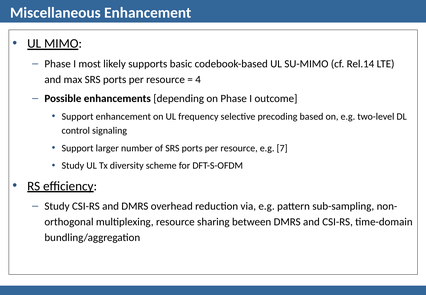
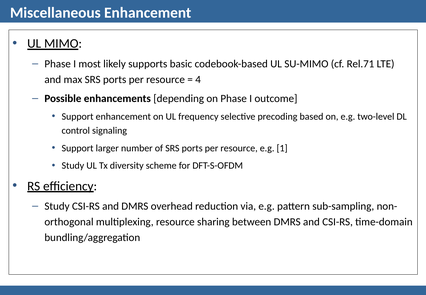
Rel.14: Rel.14 -> Rel.71 (360, 64)
7: 7 -> 1 (282, 148)
